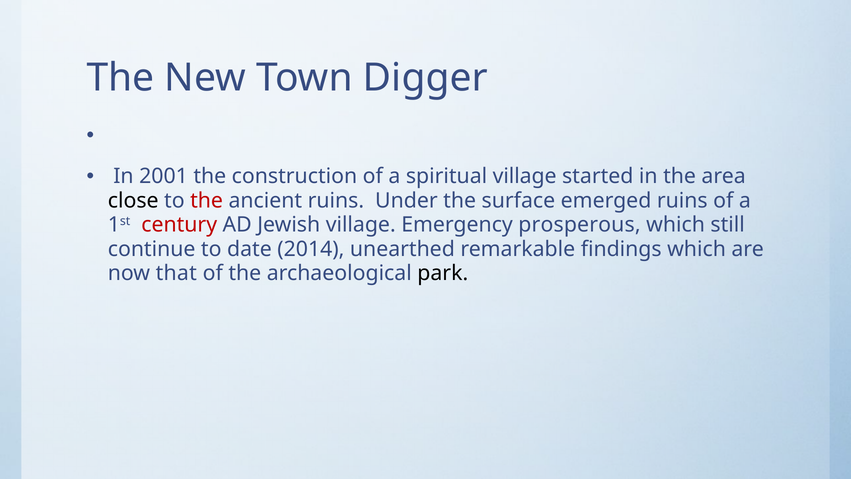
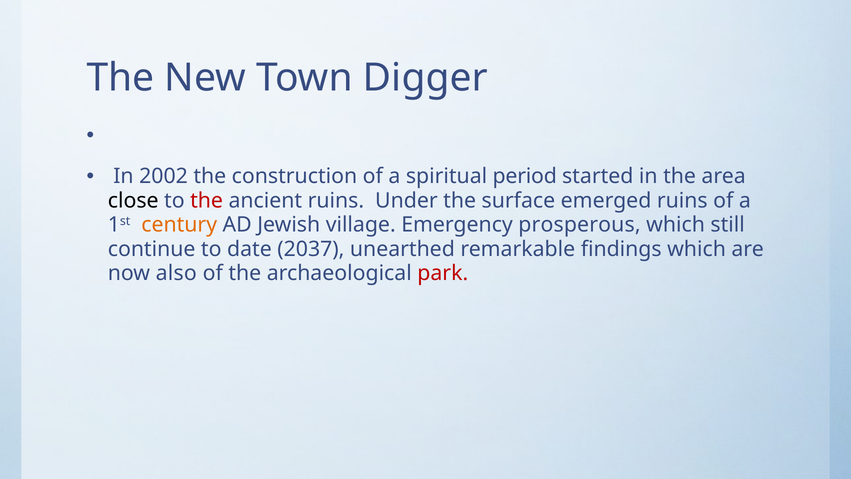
2001: 2001 -> 2002 (164, 176)
spiritual village: village -> period (525, 176)
century colour: red -> orange (179, 225)
2014: 2014 -> 2037 (311, 249)
that: that -> also (176, 273)
park colour: black -> red (443, 273)
